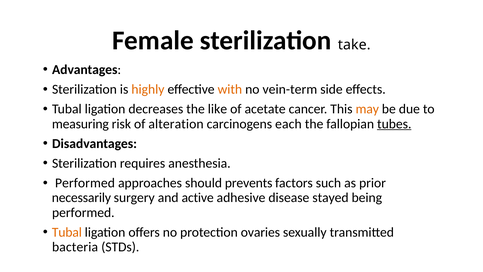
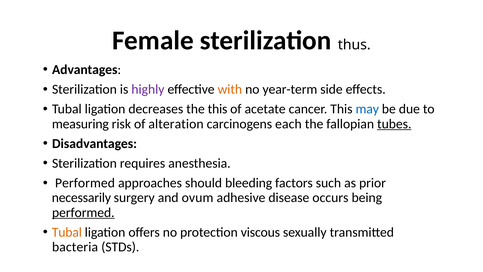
take: take -> thus (354, 45)
highly colour: orange -> purple (148, 89)
vein-term: vein-term -> year-term (290, 89)
the like: like -> this (218, 109)
may colour: orange -> blue (367, 109)
prevents: prevents -> bleeding (249, 183)
active: active -> ovum (198, 198)
stayed: stayed -> occurs (330, 198)
performed underline: none -> present (83, 212)
ovaries: ovaries -> viscous (260, 232)
